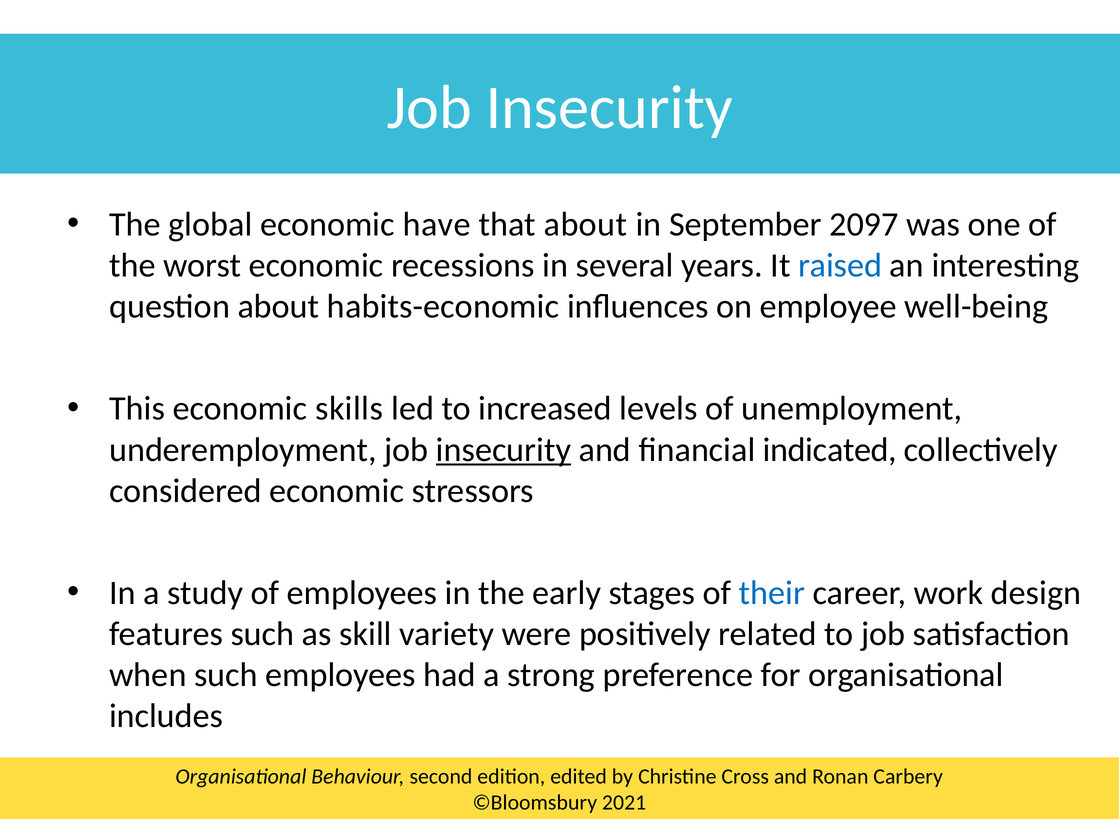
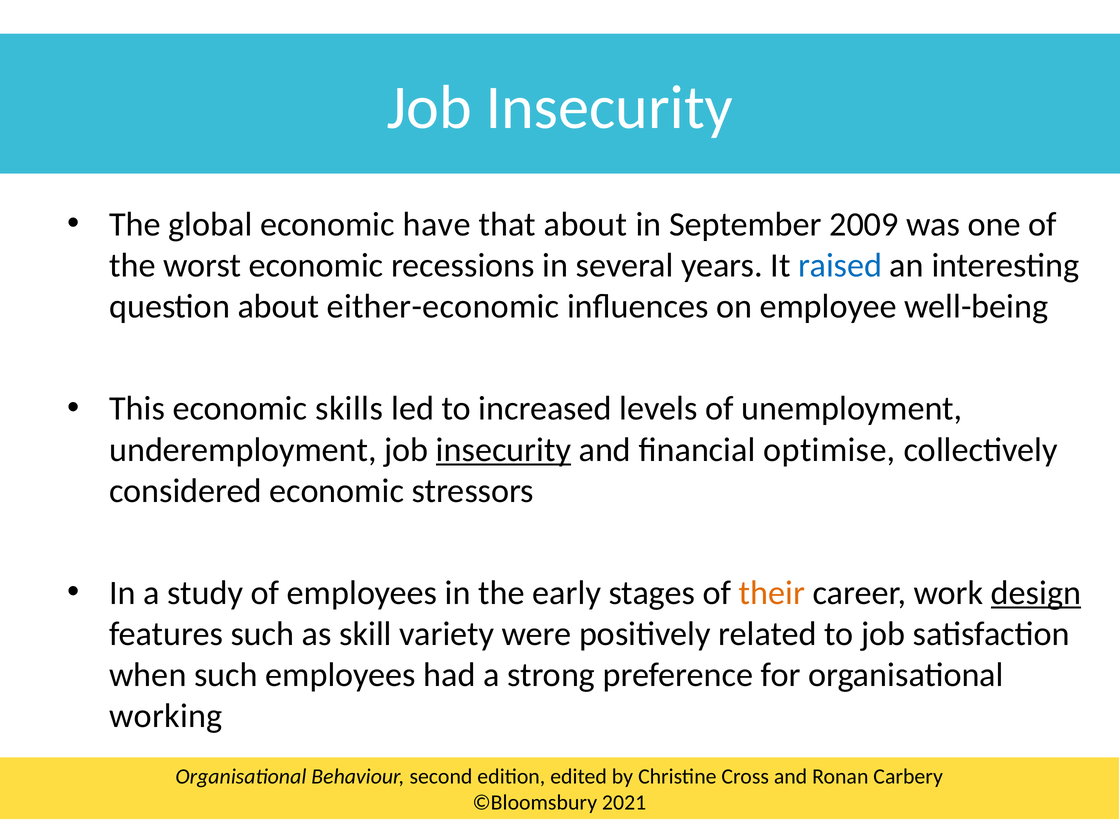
2097: 2097 -> 2009 (864, 225)
habits-economic: habits-economic -> either-economic (443, 307)
indicated: indicated -> optimise (829, 450)
their colour: blue -> orange (772, 593)
design underline: none -> present (1036, 593)
includes: includes -> working (166, 716)
